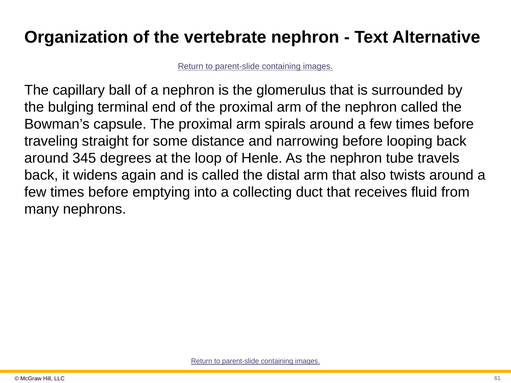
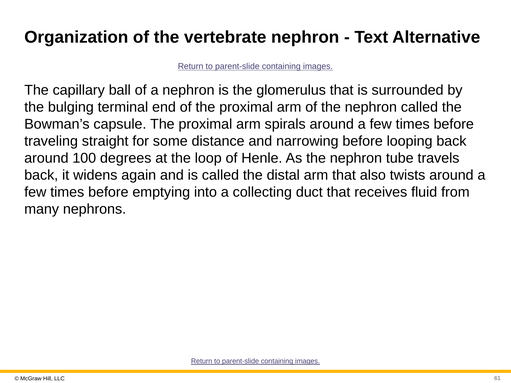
345: 345 -> 100 (84, 158)
